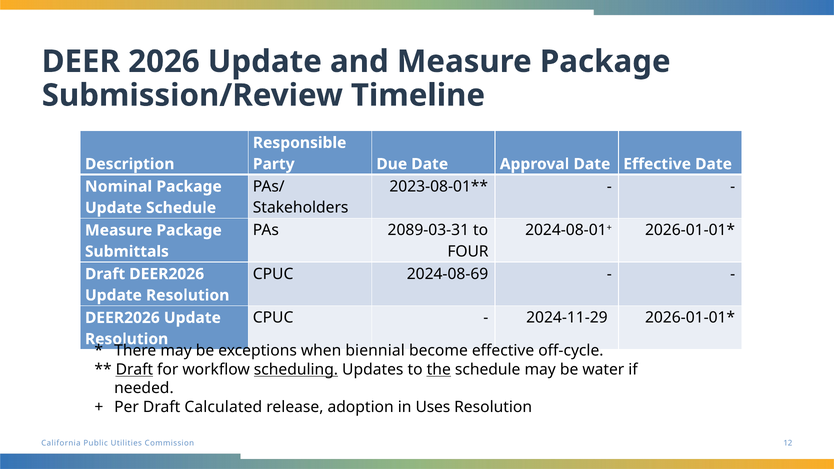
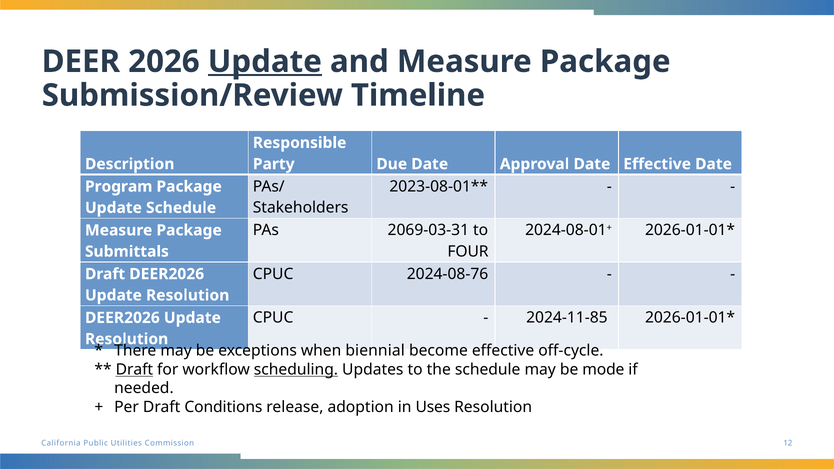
Update underline: none -> present (265, 62)
Nominal: Nominal -> Program (119, 187)
2089-03-31: 2089-03-31 -> 2069-03-31 (428, 230)
2024-08-69: 2024-08-69 -> 2024-08-76 (448, 274)
2024-11-29: 2024-11-29 -> 2024-11-85 (567, 318)
the underline: present -> none (439, 370)
water: water -> mode (603, 370)
Calculated: Calculated -> Conditions (223, 407)
